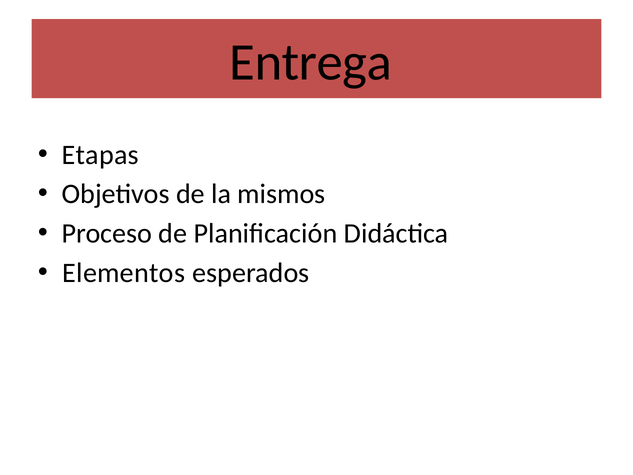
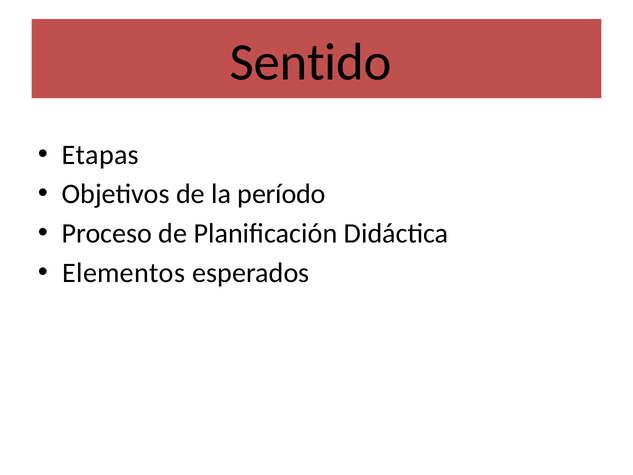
Entrega: Entrega -> Sentido (311, 62)
mismos: mismos -> período (282, 194)
